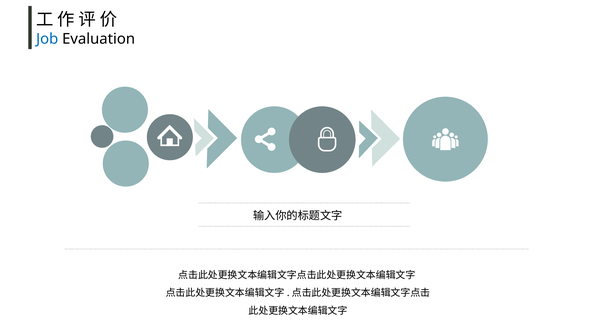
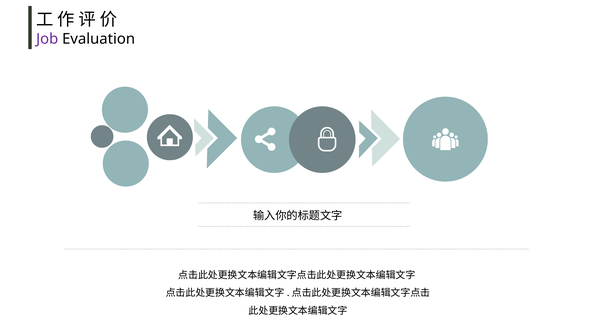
Job colour: blue -> purple (47, 39)
